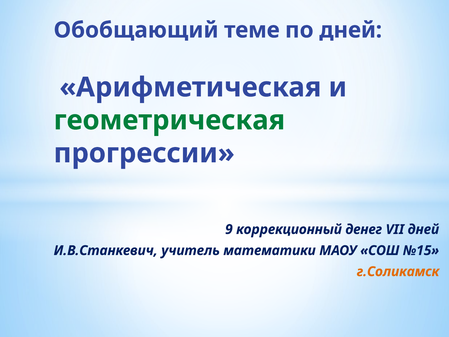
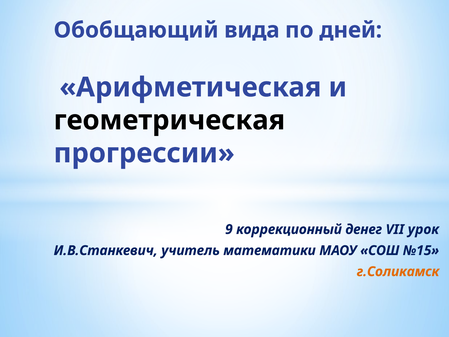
теме: теме -> вида (252, 30)
геометрическая colour: green -> black (169, 120)
VII дней: дней -> урок (423, 229)
